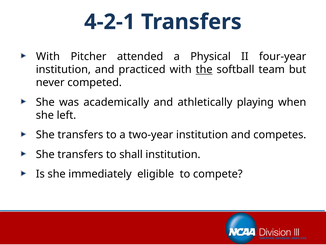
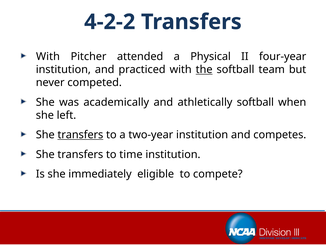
4-2-1: 4-2-1 -> 4-2-2 (110, 22)
athletically playing: playing -> softball (255, 102)
transfers underline: none -> present (80, 135)
shall: shall -> time (131, 154)
